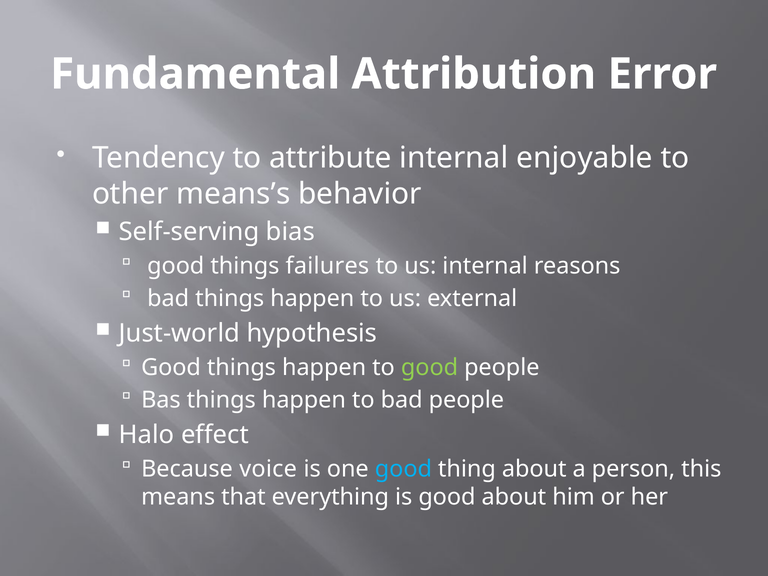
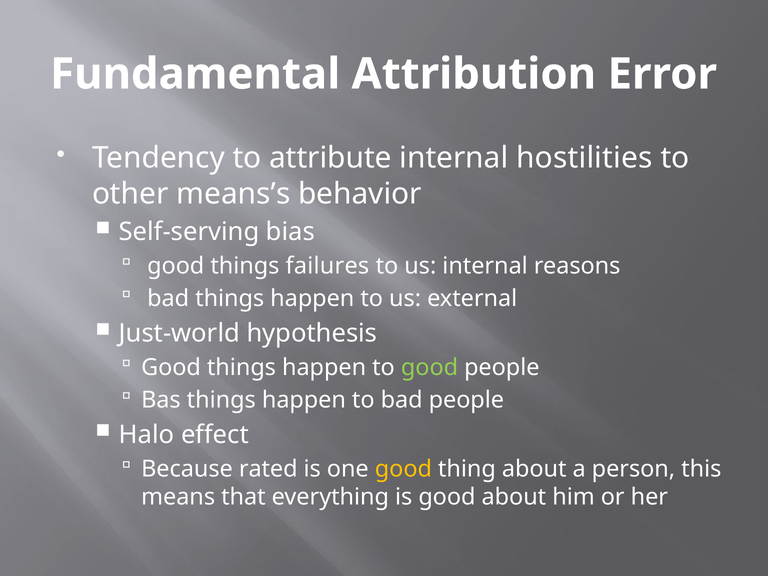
enjoyable: enjoyable -> hostilities (584, 158)
voice: voice -> rated (268, 469)
good colour: light blue -> yellow (403, 469)
